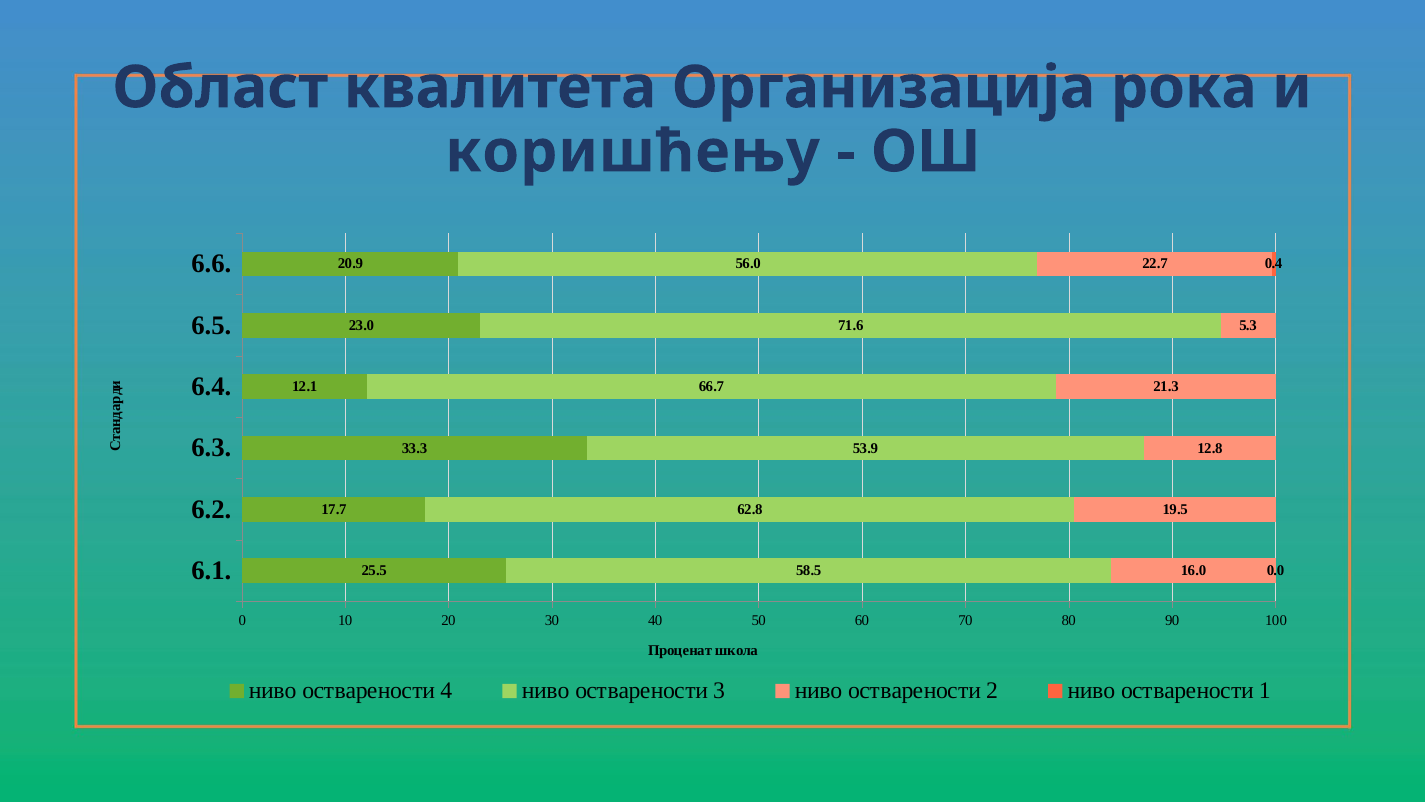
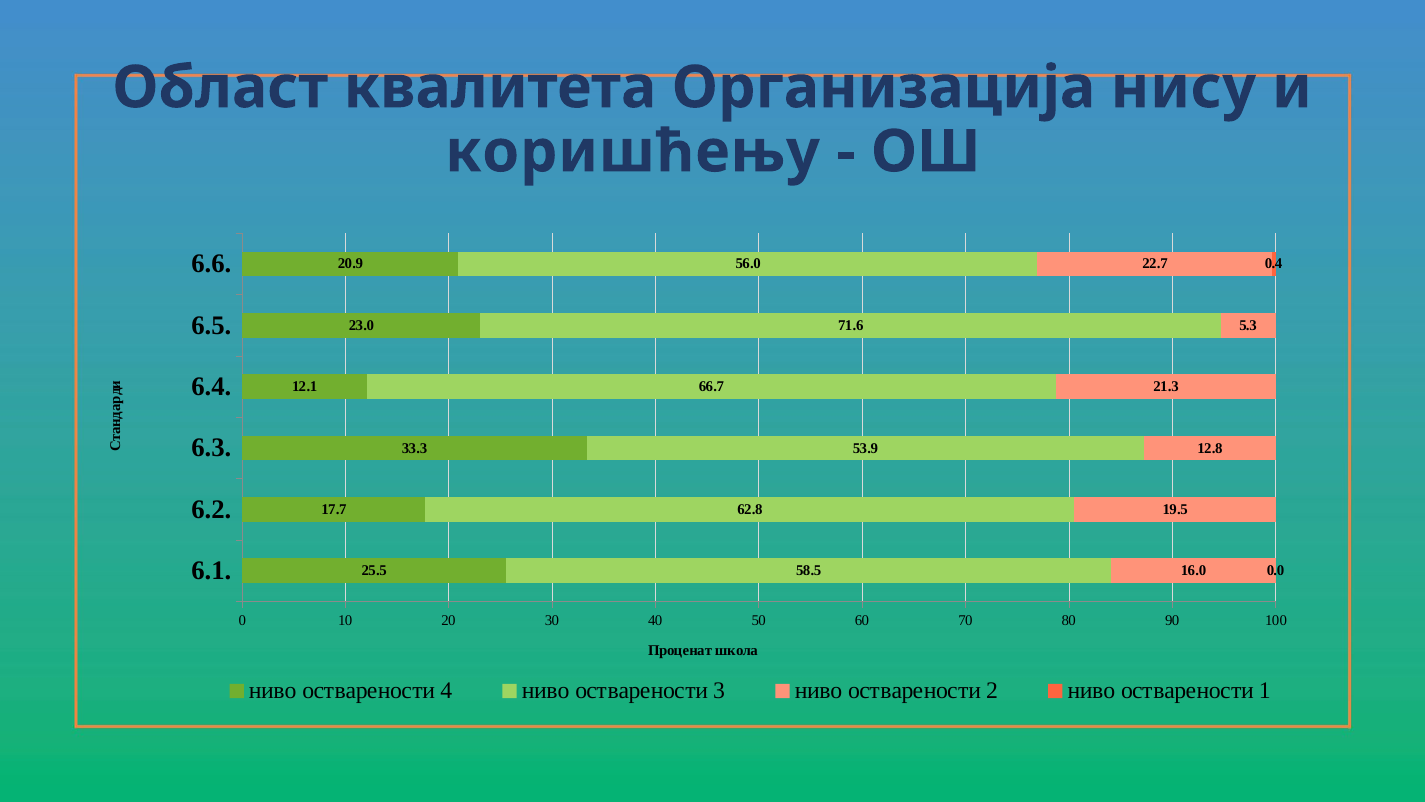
рока: рока -> нису (1183, 88)
